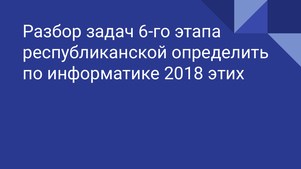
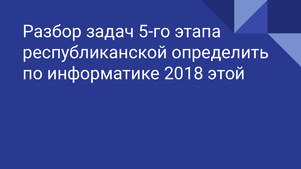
6-го: 6-го -> 5-го (154, 32)
этих: этих -> этой (226, 74)
